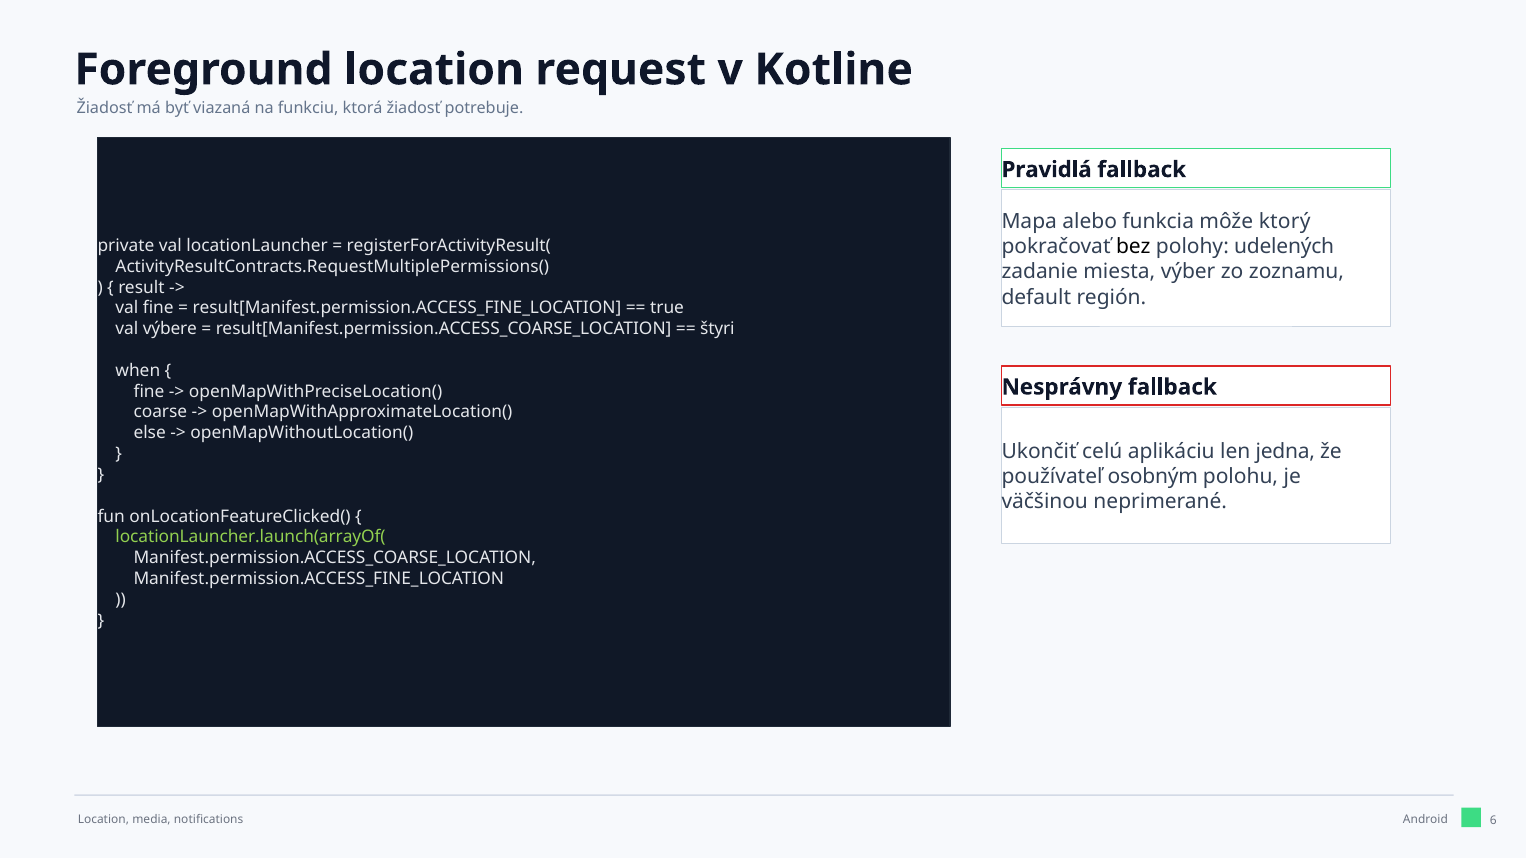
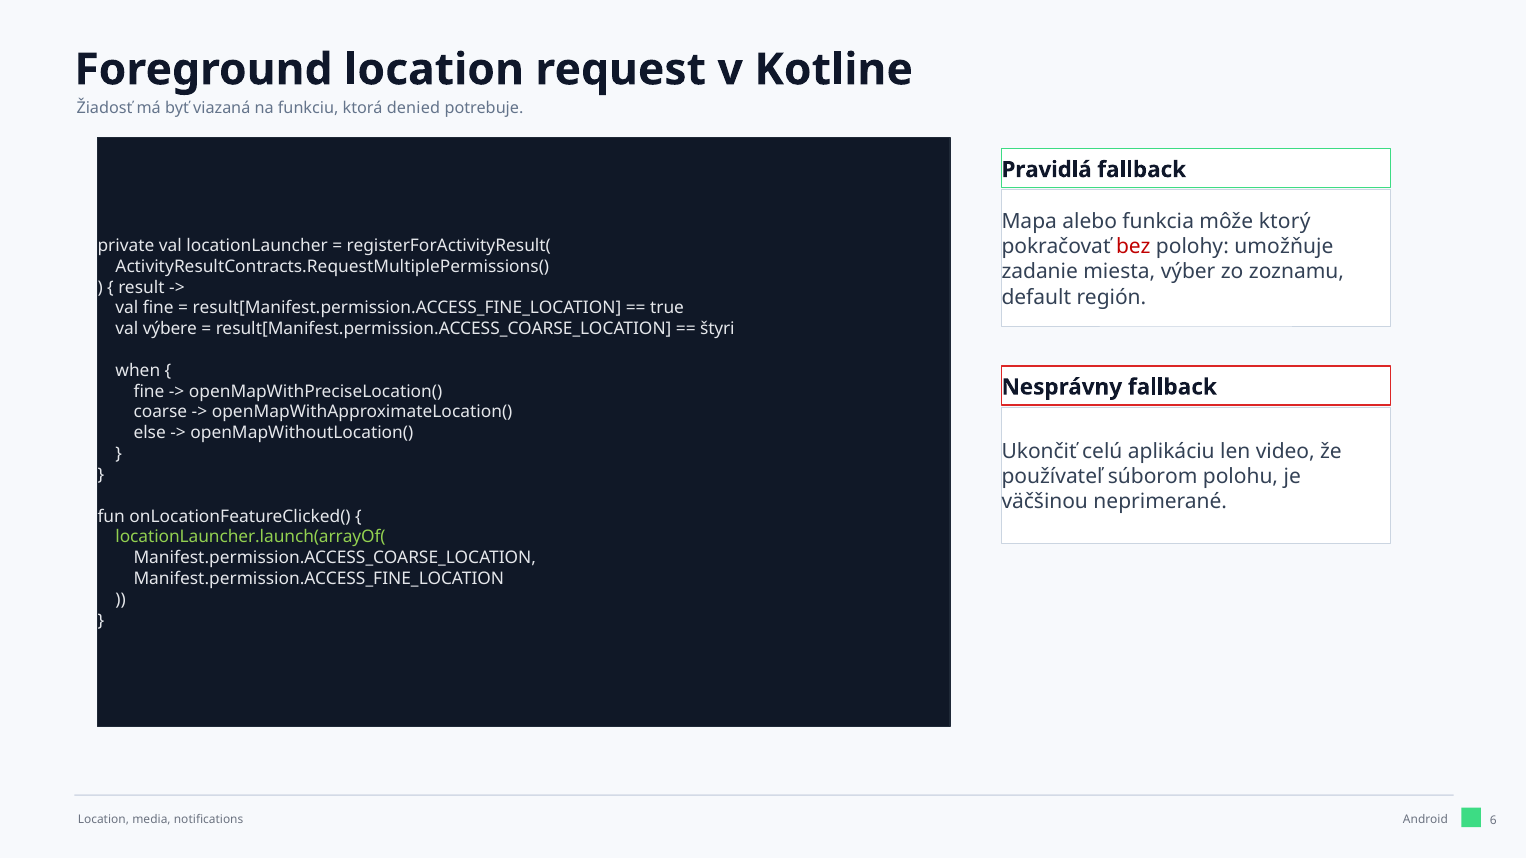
ktorá žiadosť: žiadosť -> denied (413, 108)
bez colour: black -> red (1133, 247)
udelených: udelených -> umožňuje (1284, 247)
jedna: jedna -> video (1285, 452)
osobným: osobným -> súborom (1153, 477)
